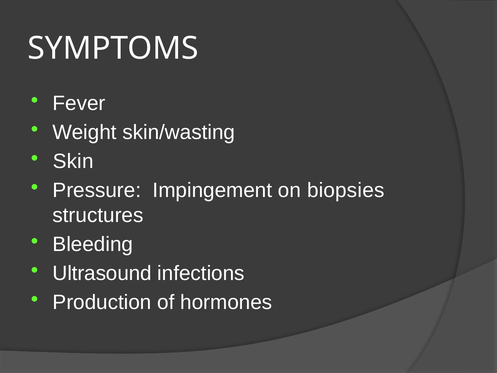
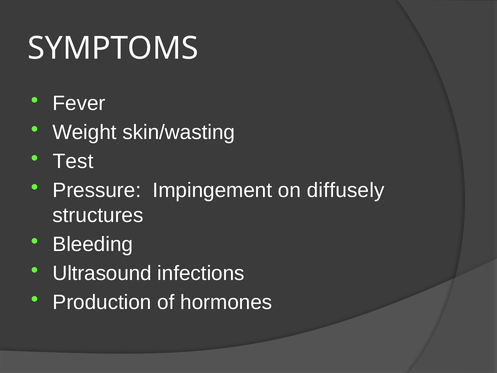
Skin: Skin -> Test (73, 161)
biopsies: biopsies -> diffusely (346, 190)
